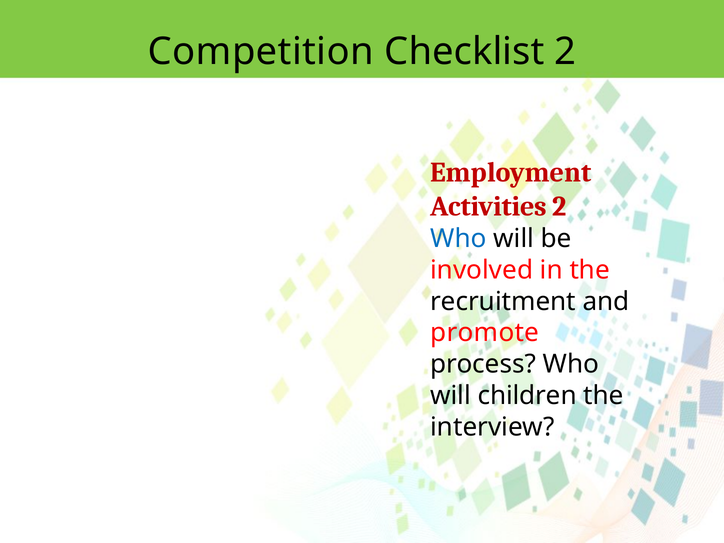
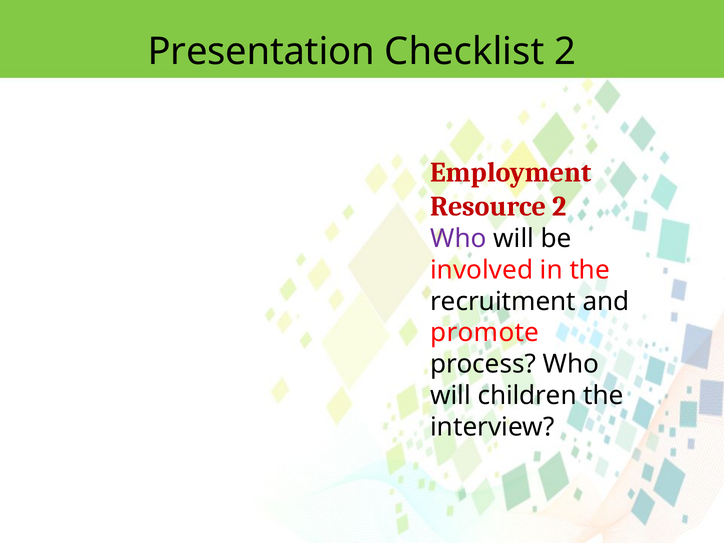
Competition: Competition -> Presentation (261, 52)
Activities: Activities -> Resource (488, 206)
Who colour: blue -> purple (458, 239)
